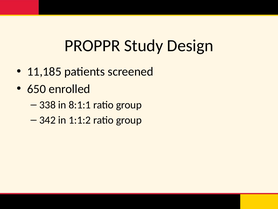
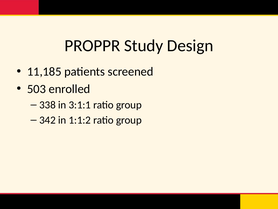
650: 650 -> 503 (36, 89)
8:1:1: 8:1:1 -> 3:1:1 (80, 105)
